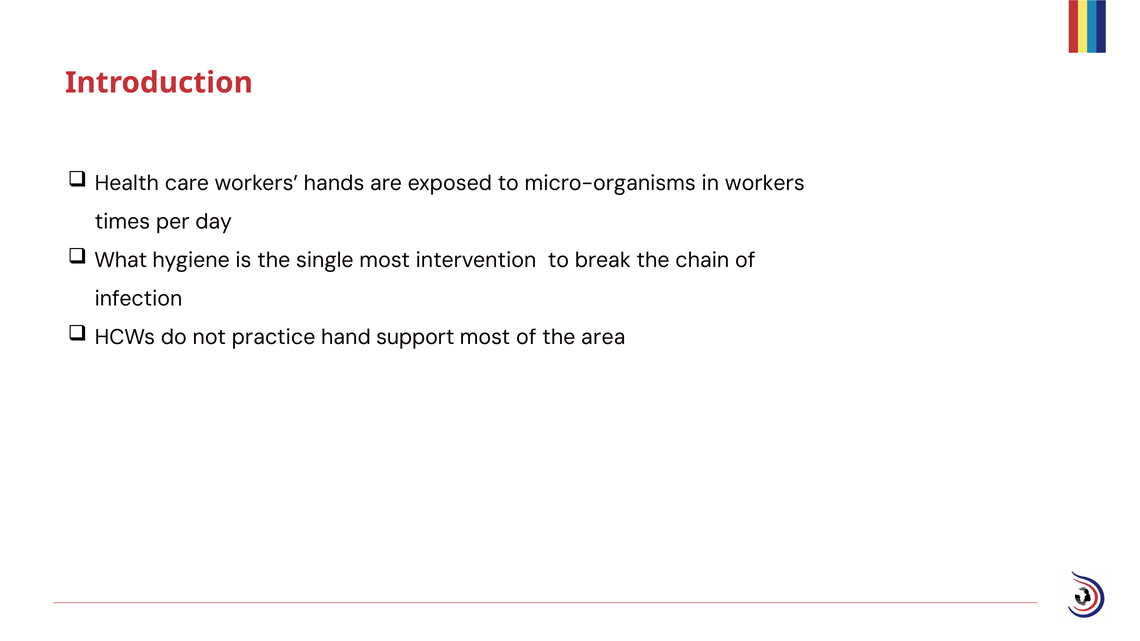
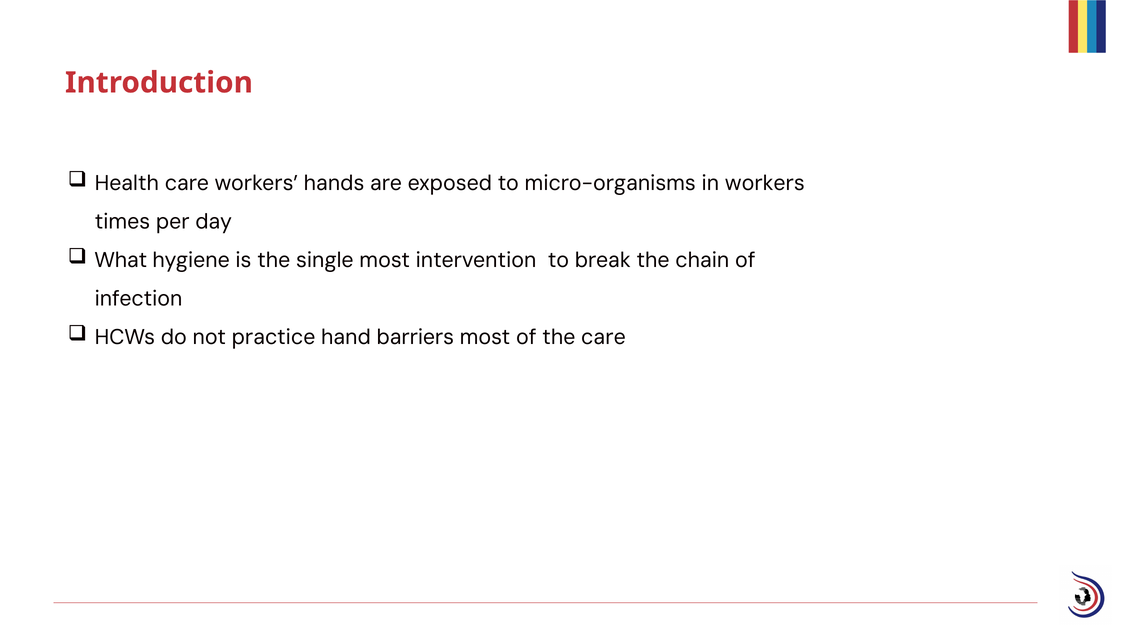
support: support -> barriers (415, 337)
the area: area -> care (603, 337)
